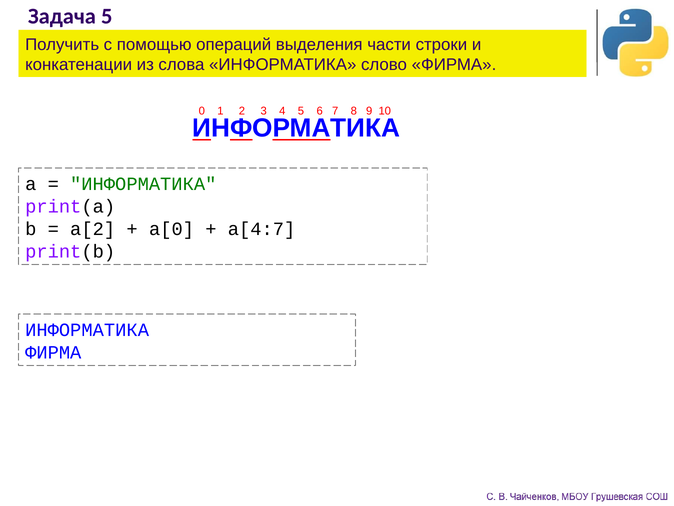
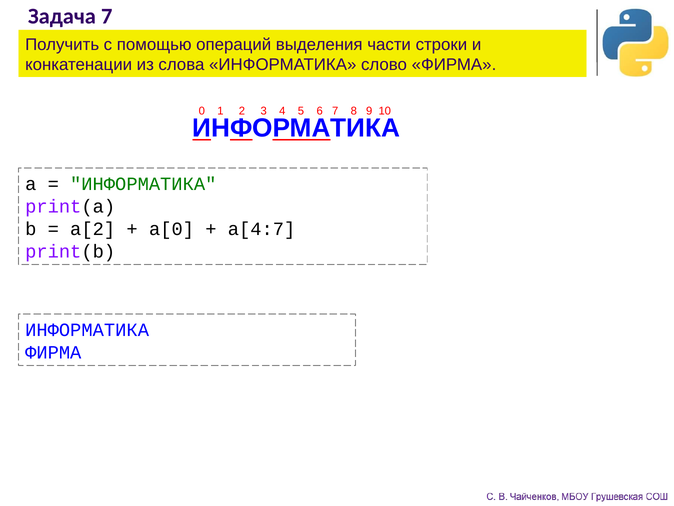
Задача 5: 5 -> 7 (107, 16)
